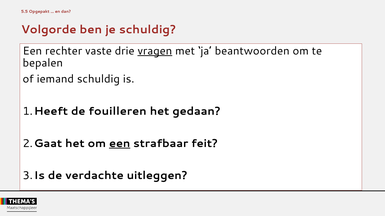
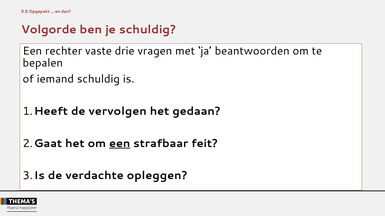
vragen underline: present -> none (155, 51)
fouilleren: fouilleren -> vervolgen (118, 111)
uitleggen: uitleggen -> opleggen (157, 176)
